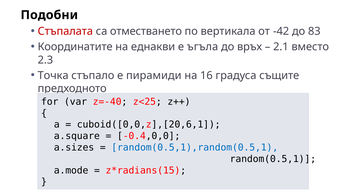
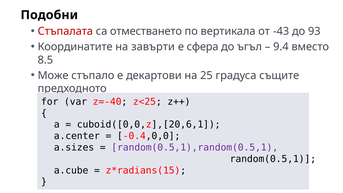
-42: -42 -> -43 (281, 31)
83: 83 -> 93 (314, 31)
еднакви: еднакви -> завърти (153, 47)
ъгъла: ъгъла -> сфера (203, 47)
връх: връх -> ъгъл (250, 47)
2.1: 2.1 -> 9.4 (281, 47)
2.3: 2.3 -> 8.5 (45, 60)
Точка: Точка -> Може (53, 75)
пирамиди: пирамиди -> декартови (154, 75)
16: 16 -> 25 (206, 75)
a.square: a.square -> a.center (77, 136)
random(0.5,1),random(0.5,1 colour: blue -> purple (195, 147)
a.mode: a.mode -> a.cube (71, 170)
